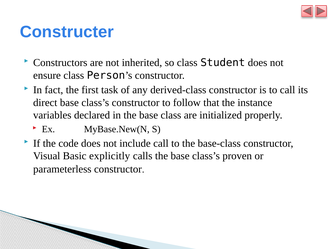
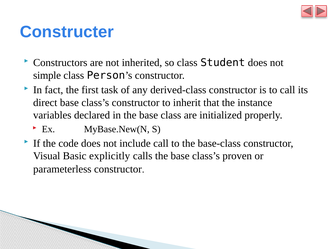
ensure: ensure -> simple (47, 75)
follow: follow -> inherit (187, 103)
